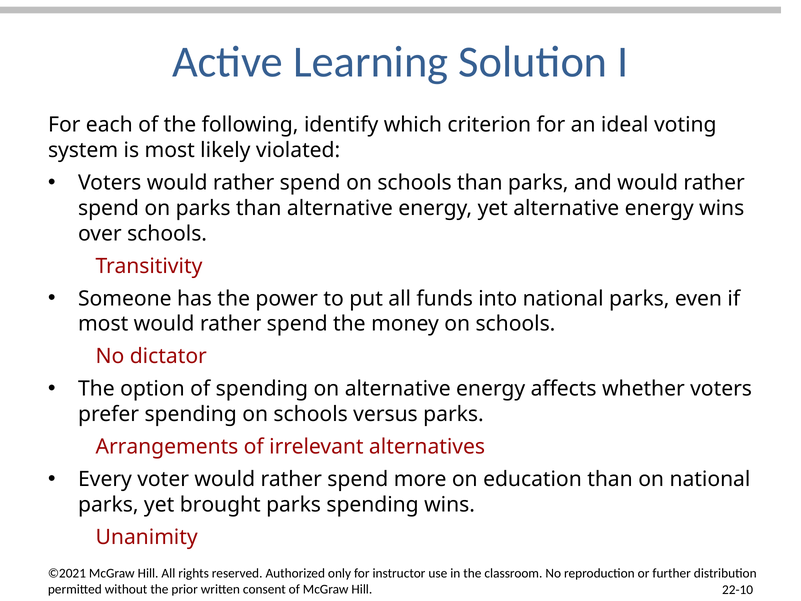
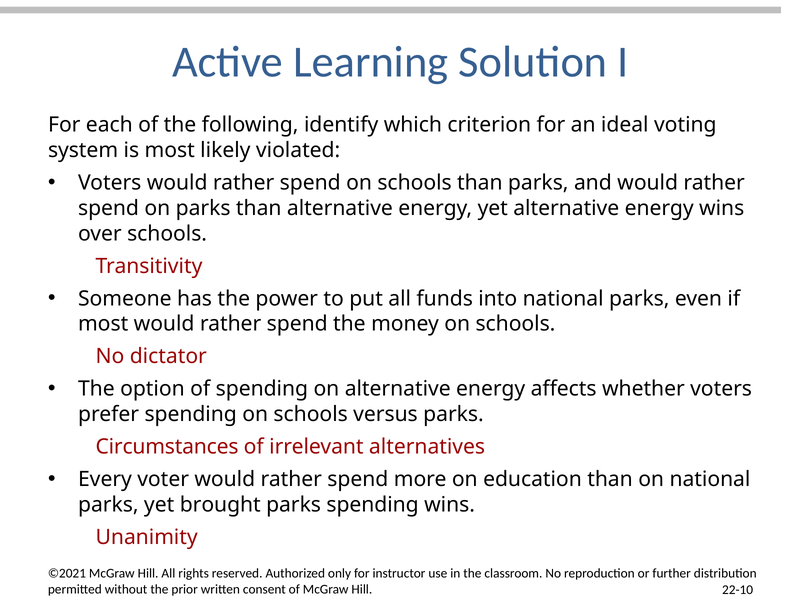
Arrangements: Arrangements -> Circumstances (167, 447)
